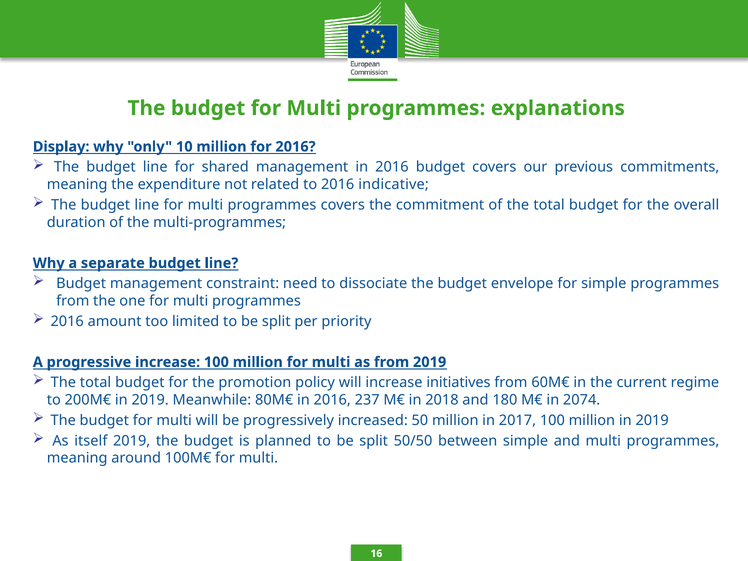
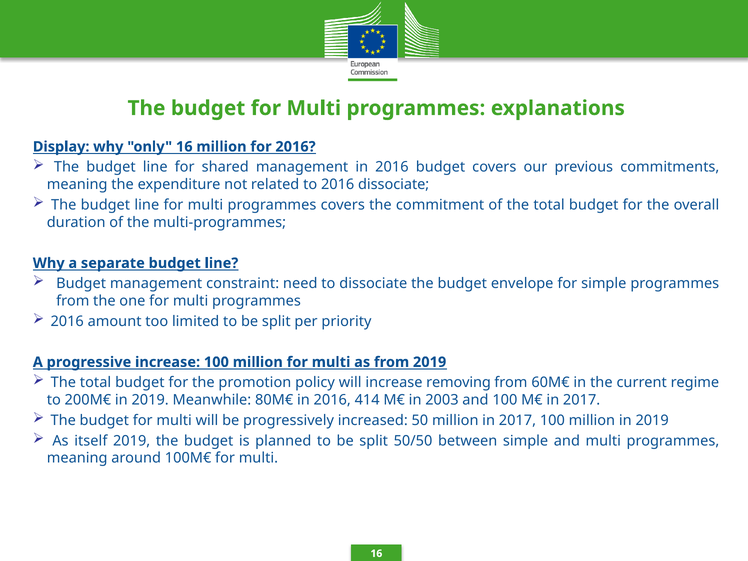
only 10: 10 -> 16 (184, 147)
2016 indicative: indicative -> dissociate (394, 185)
initiatives: initiatives -> removing (458, 383)
237: 237 -> 414 (367, 400)
2018: 2018 -> 2003 (442, 400)
and 180: 180 -> 100 (505, 400)
M€ in 2074: 2074 -> 2017 (582, 400)
